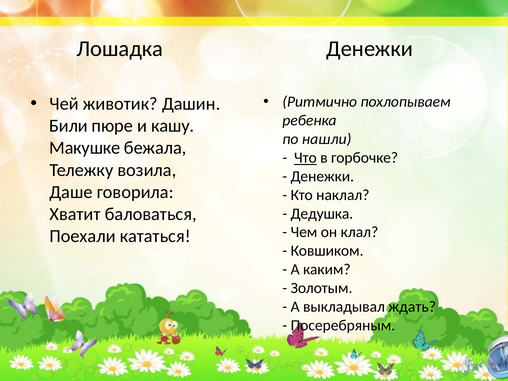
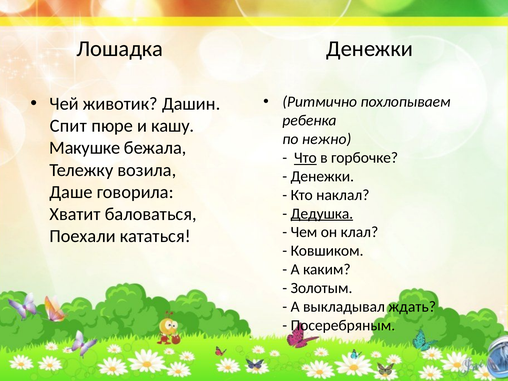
Били: Били -> Спит (68, 126)
нашли: нашли -> нежно (327, 139)
Дедушка underline: none -> present (322, 214)
